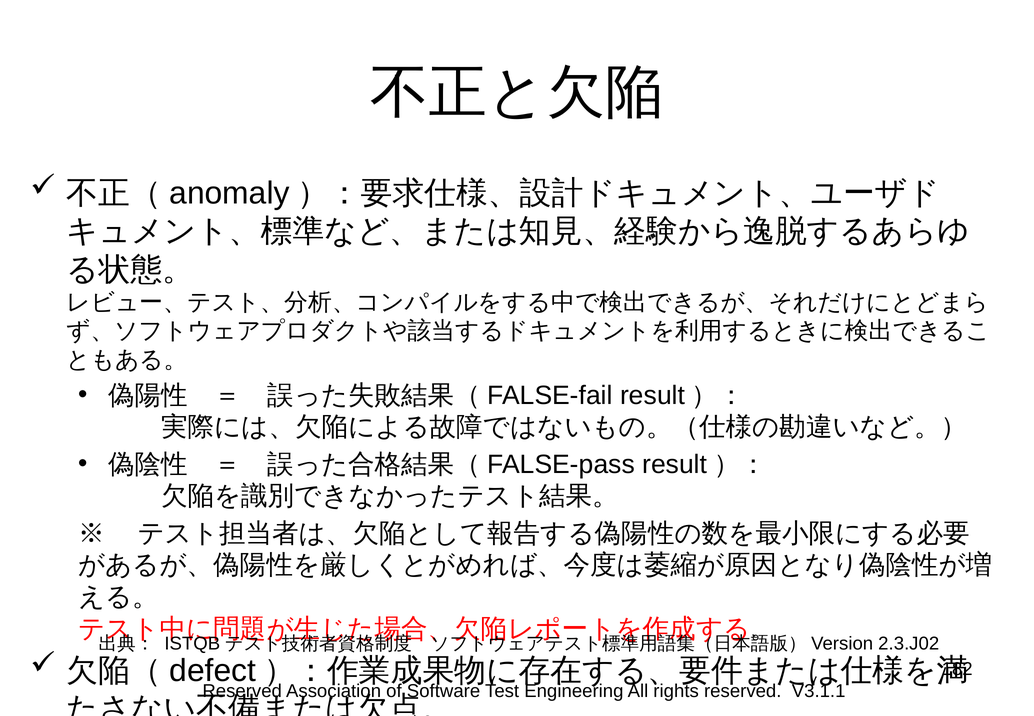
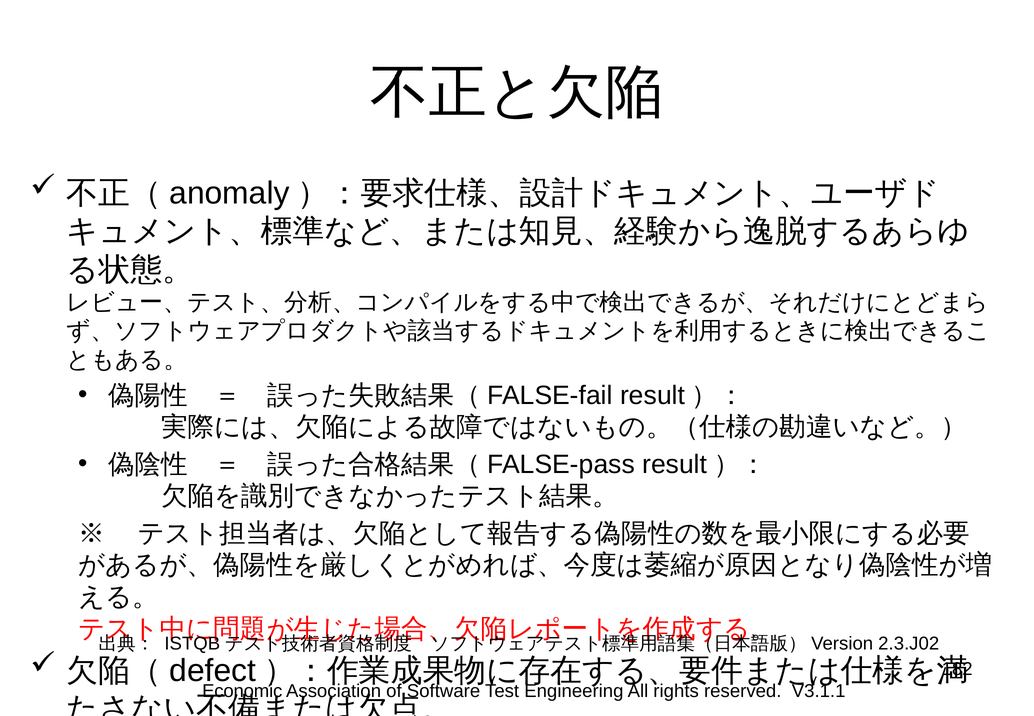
Reserved: Reserved -> Economic (242, 691)
